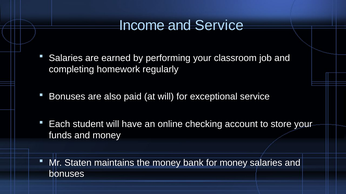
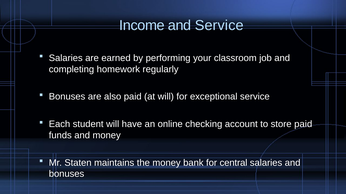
store your: your -> paid (303, 124)
for money: money -> central (234, 163)
